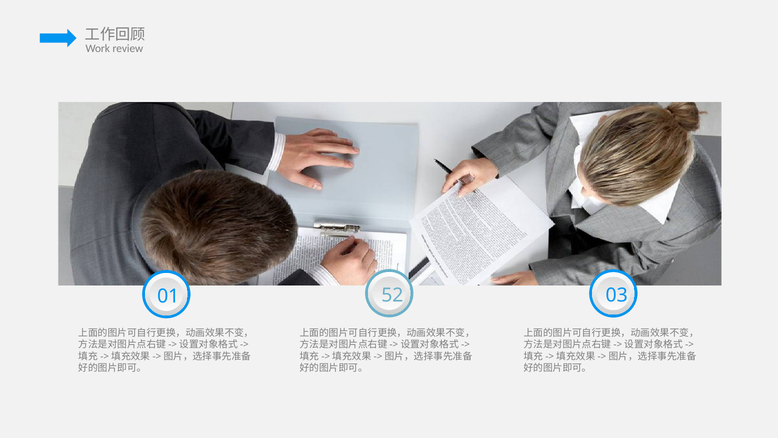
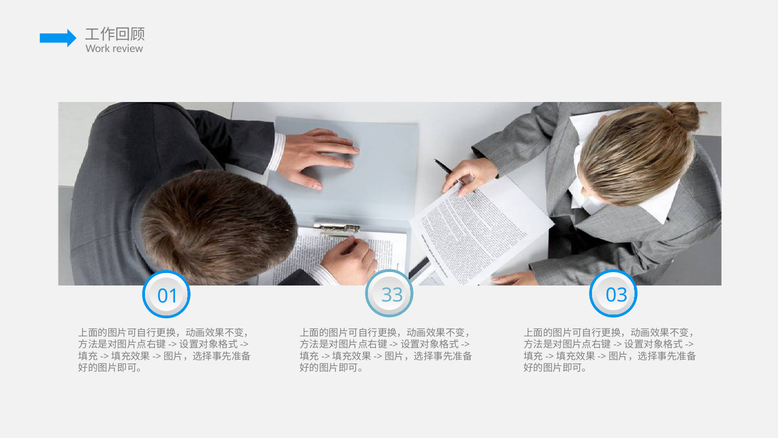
52: 52 -> 33 (392, 295)
